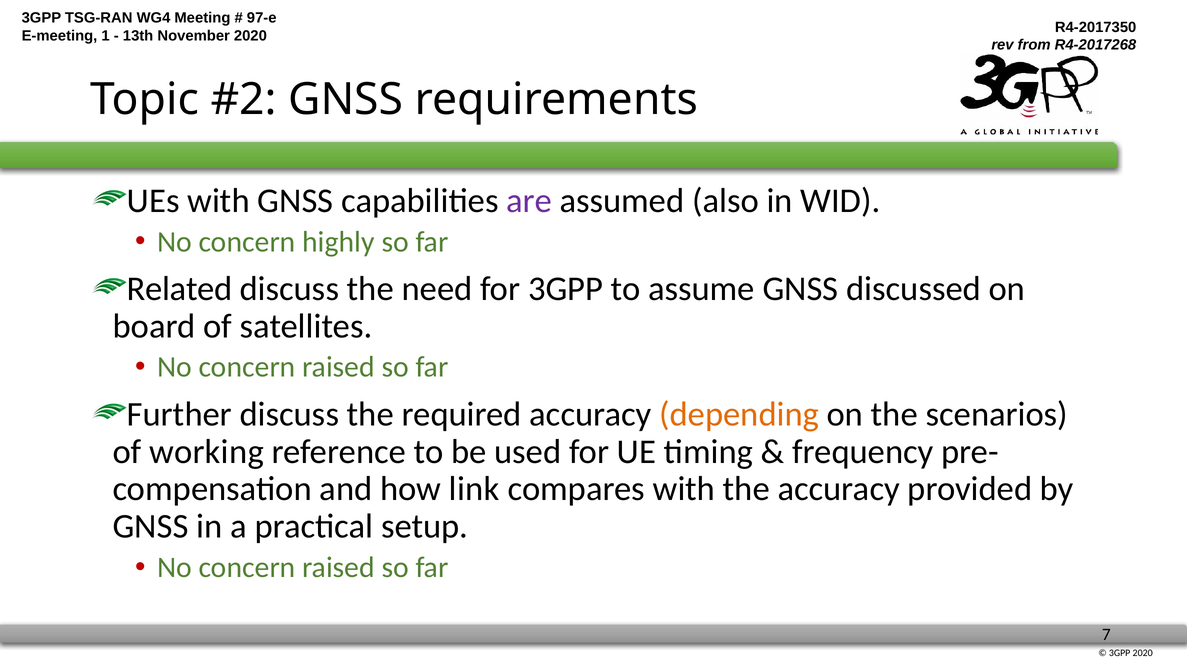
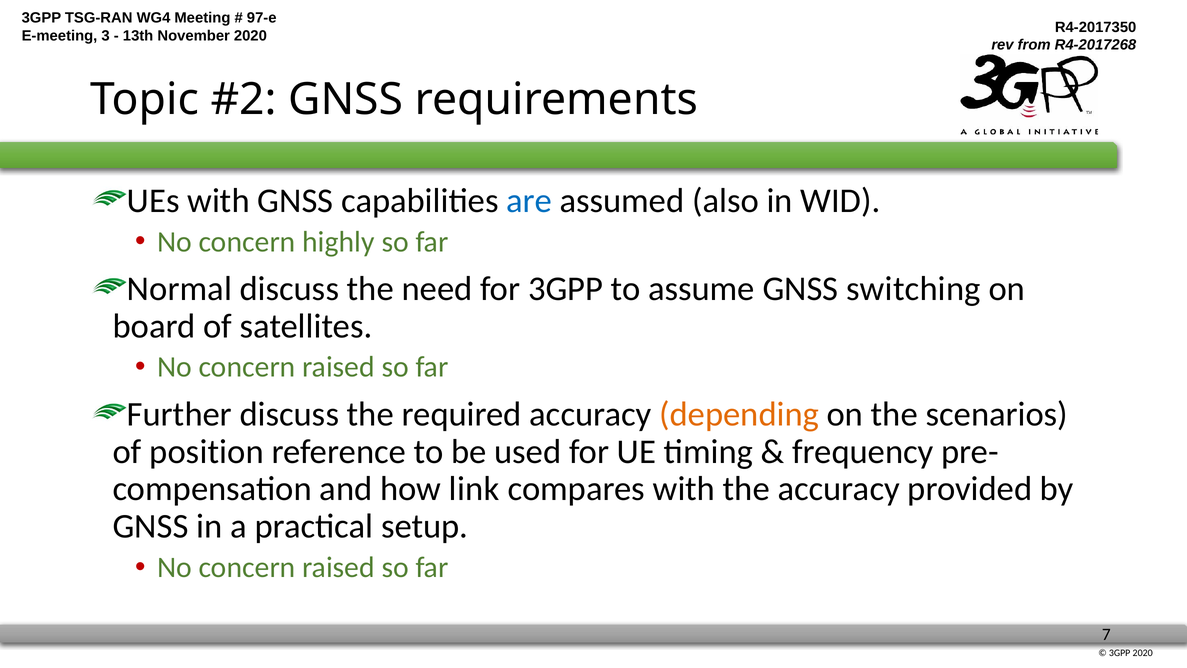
1: 1 -> 3 (106, 36)
are colour: purple -> blue (529, 201)
Related: Related -> Normal (179, 289)
discussed: discussed -> switching (913, 289)
working: working -> position (207, 451)
